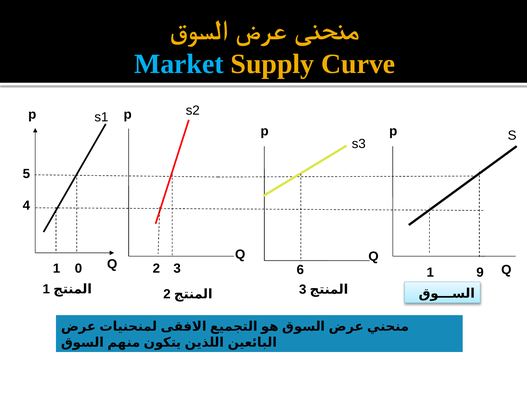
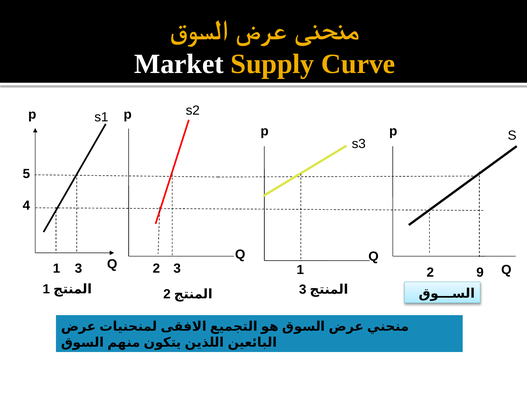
Market colour: light blue -> white (179, 64)
1 0: 0 -> 3 (78, 268)
3 6: 6 -> 1 (300, 269)
2 1: 1 -> 2 (430, 272)
